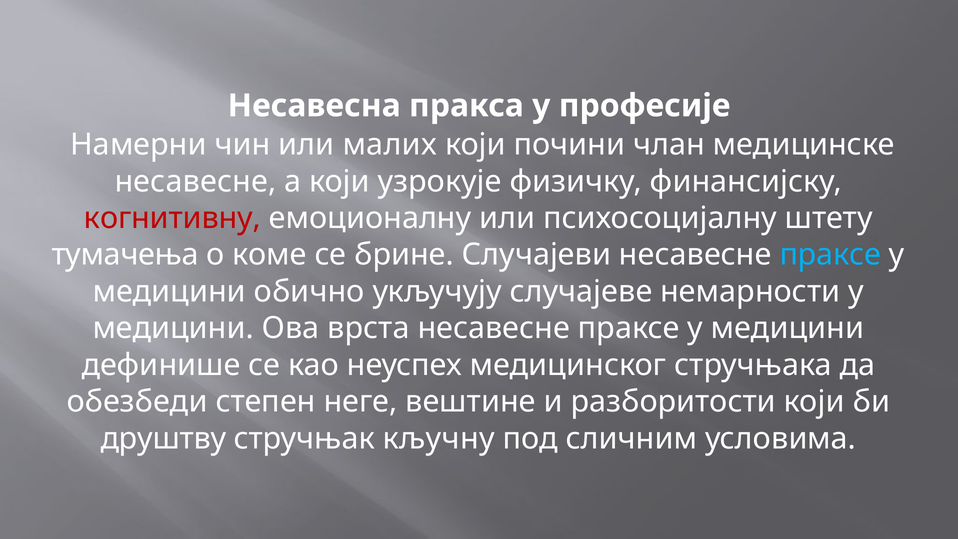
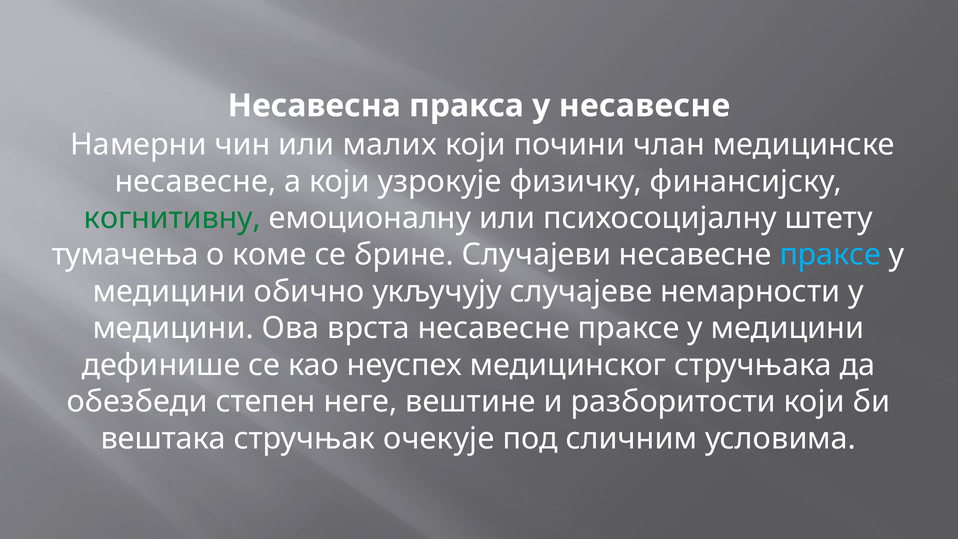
у професије: професије -> несавесне (644, 106)
когнитивну colour: red -> green (172, 218)
друштву: друштву -> вештака (163, 438)
кључну: кључну -> очекује (439, 438)
